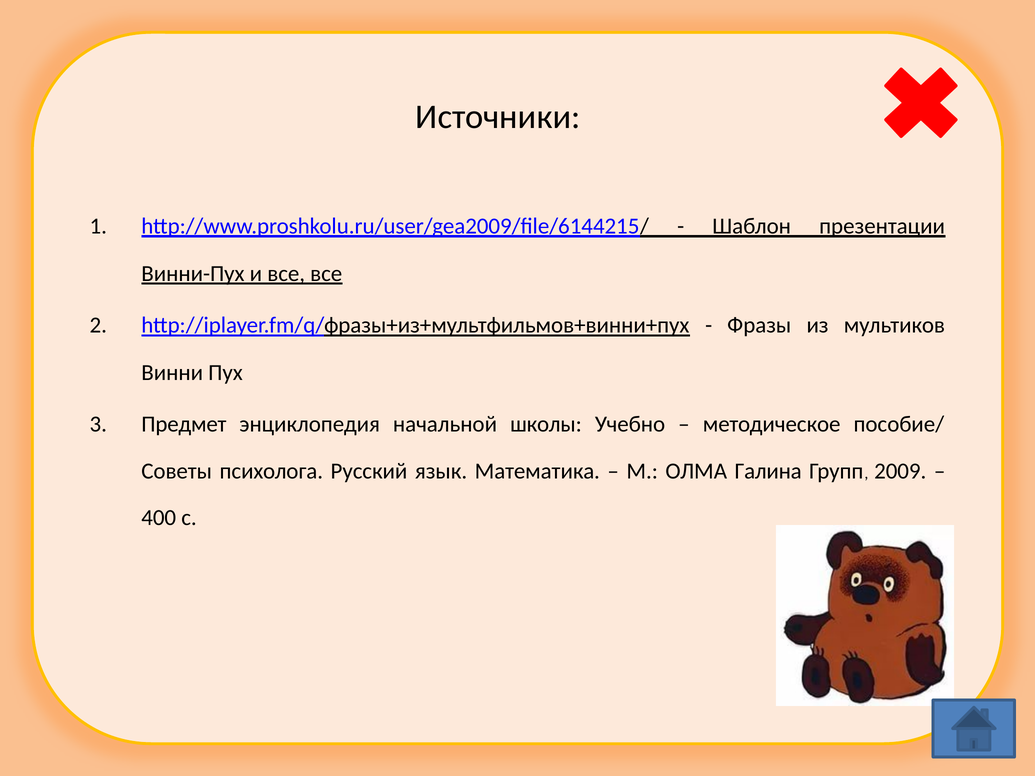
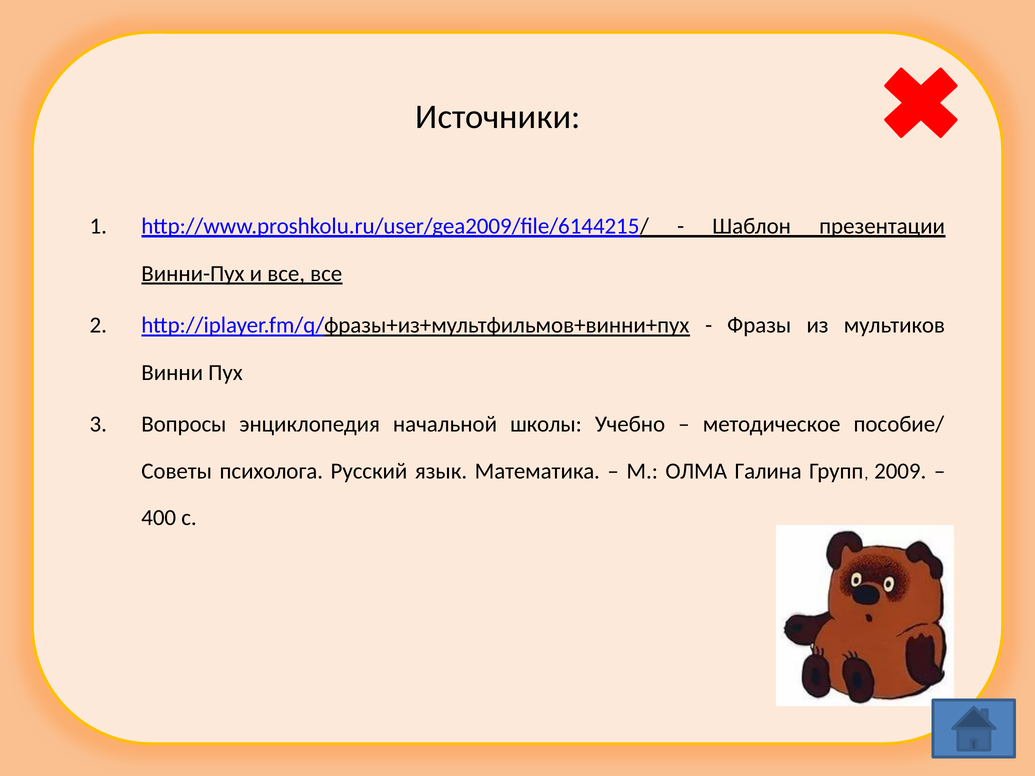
Предмет: Предмет -> Вопросы (184, 424)
